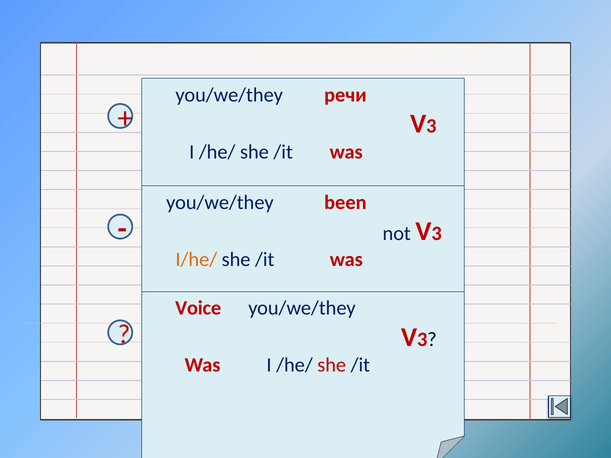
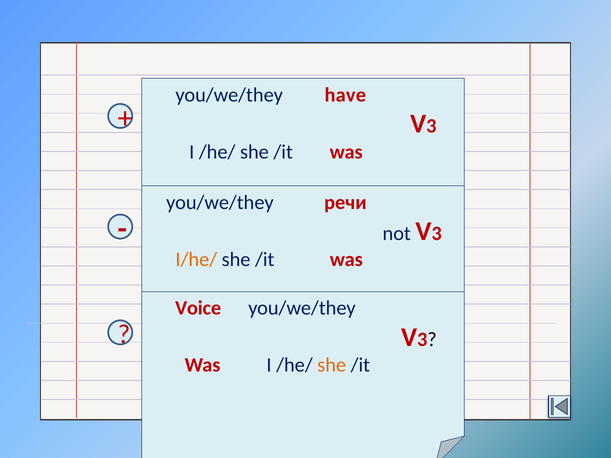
речи: речи -> have (345, 95)
been: been -> речи (345, 202)
she colour: red -> orange (332, 365)
